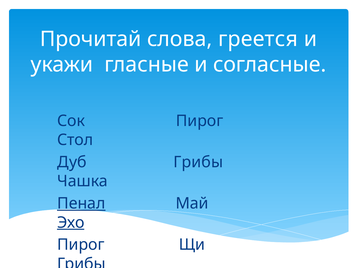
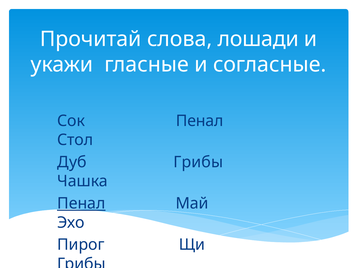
греется: греется -> лошади (258, 39)
Сок Пирог: Пирог -> Пенал (200, 121)
Эхо underline: present -> none (71, 222)
